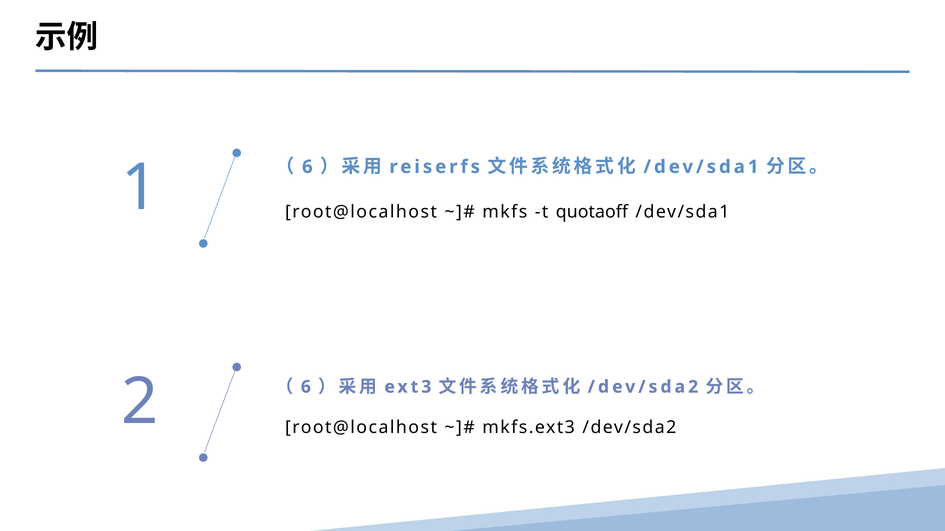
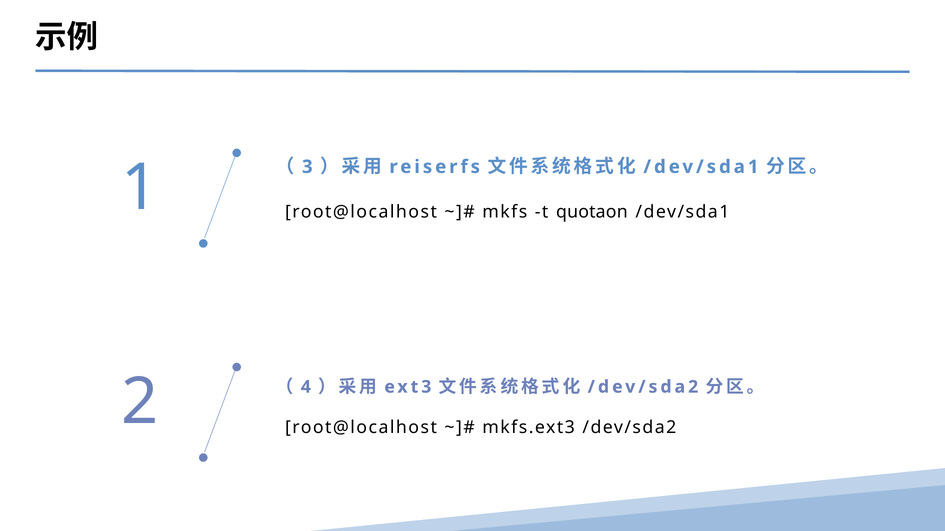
6: 6 -> 3 (307, 167)
quotaoff: quotaoff -> quotaon (592, 212)
6: 6 -> 4 (306, 387)
